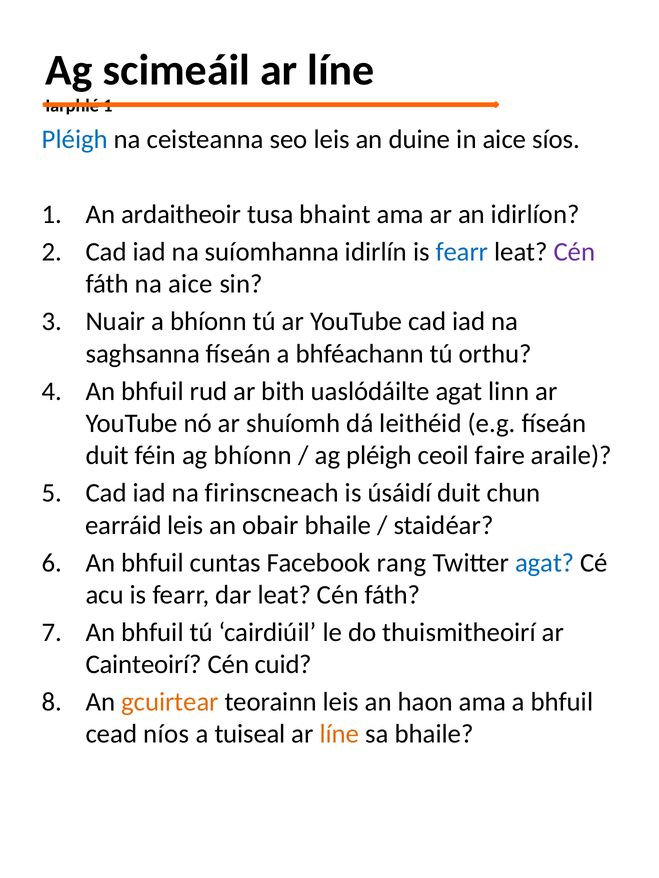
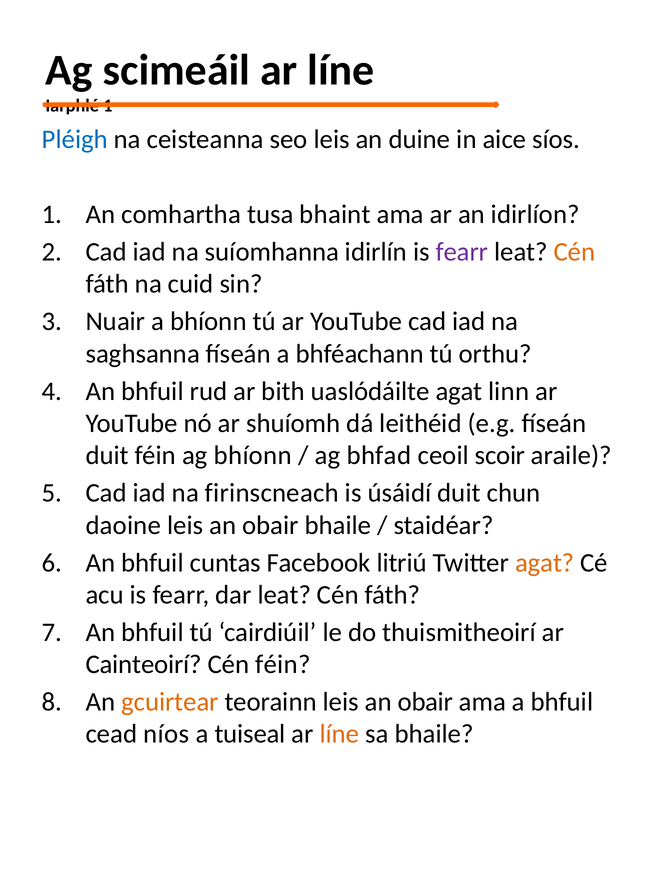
ardaitheoir: ardaitheoir -> comhartha (181, 215)
fearr colour: blue -> purple (462, 252)
Cén colour: purple -> orange (574, 252)
na aice: aice -> cuid (191, 284)
ag pléigh: pléigh -> bhfad (379, 456)
faire: faire -> scoir (500, 456)
earráid: earráid -> daoine (123, 526)
rang: rang -> litriú (402, 563)
agat colour: blue -> orange (545, 563)
Cén cuid: cuid -> féin (283, 665)
teorainn leis an haon: haon -> obair (425, 703)
